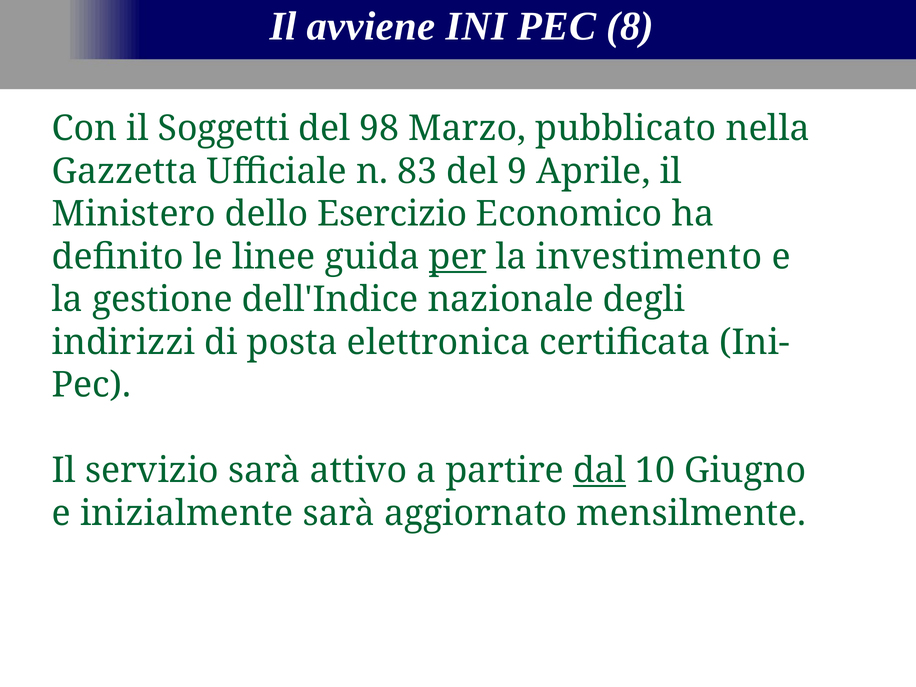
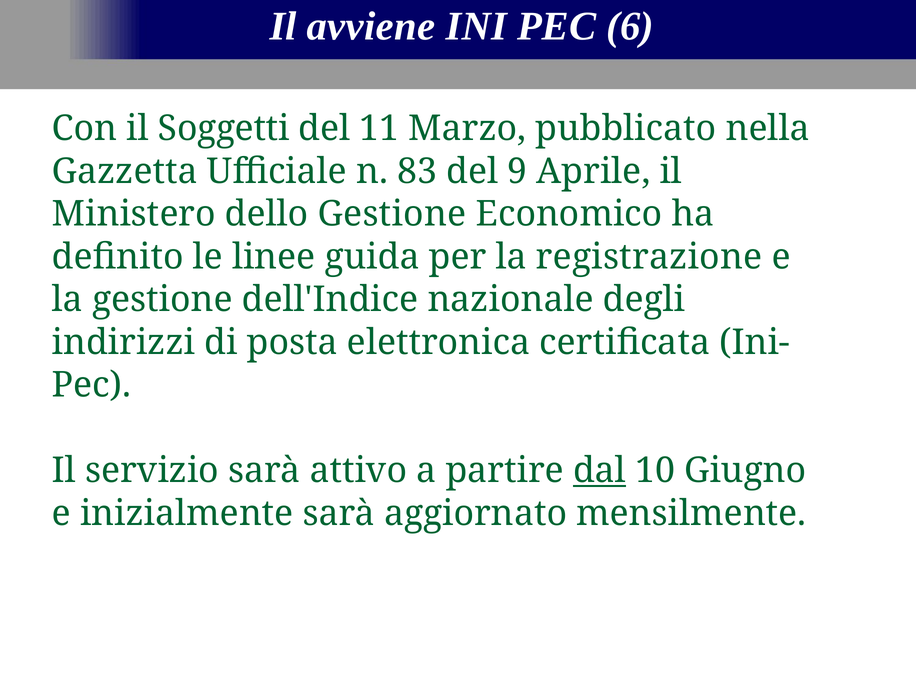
8: 8 -> 6 (630, 26)
98: 98 -> 11 (379, 129)
dello Esercizio: Esercizio -> Gestione (392, 214)
per underline: present -> none (458, 257)
investimento: investimento -> registrazione (649, 257)
